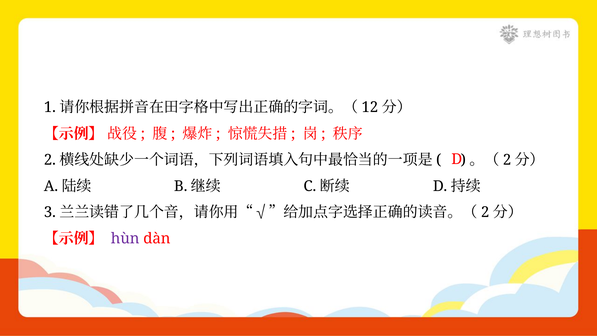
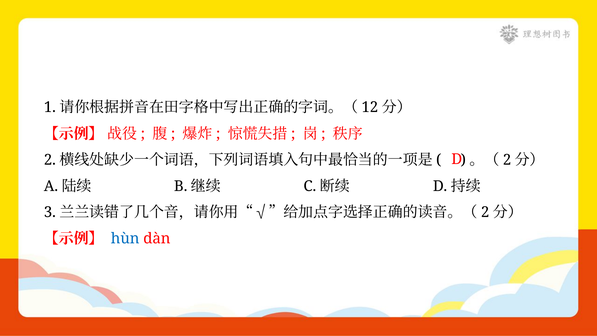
hùn colour: purple -> blue (125, 238)
